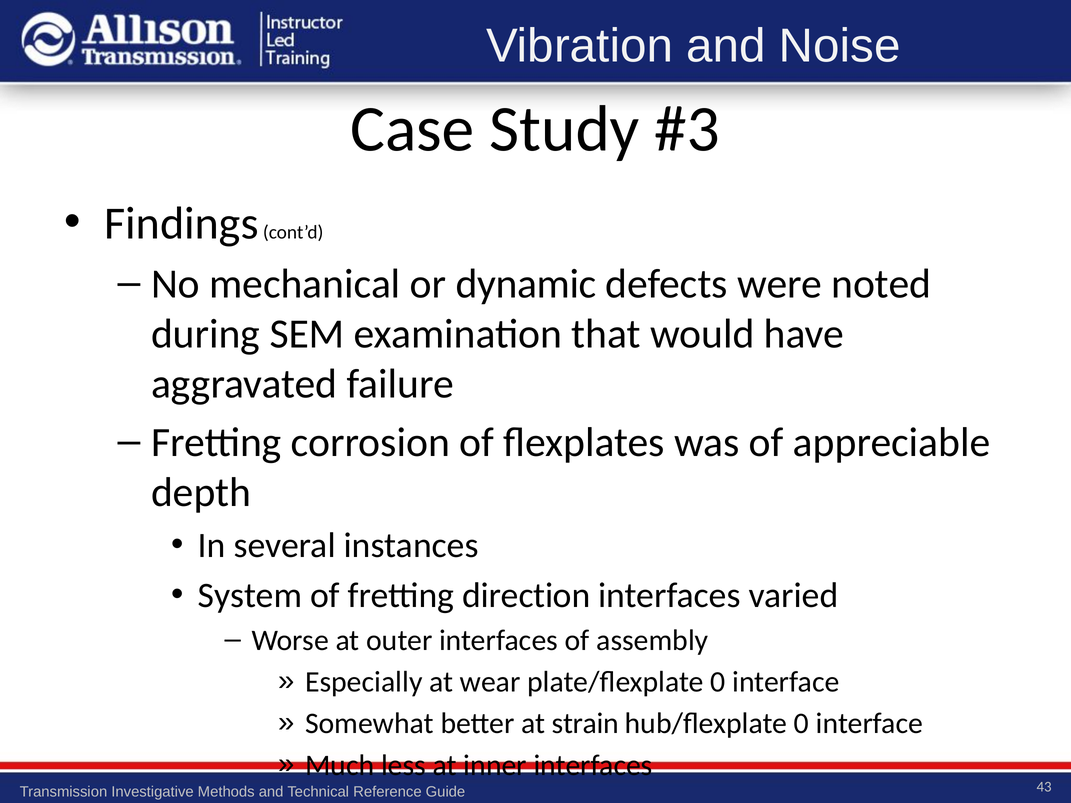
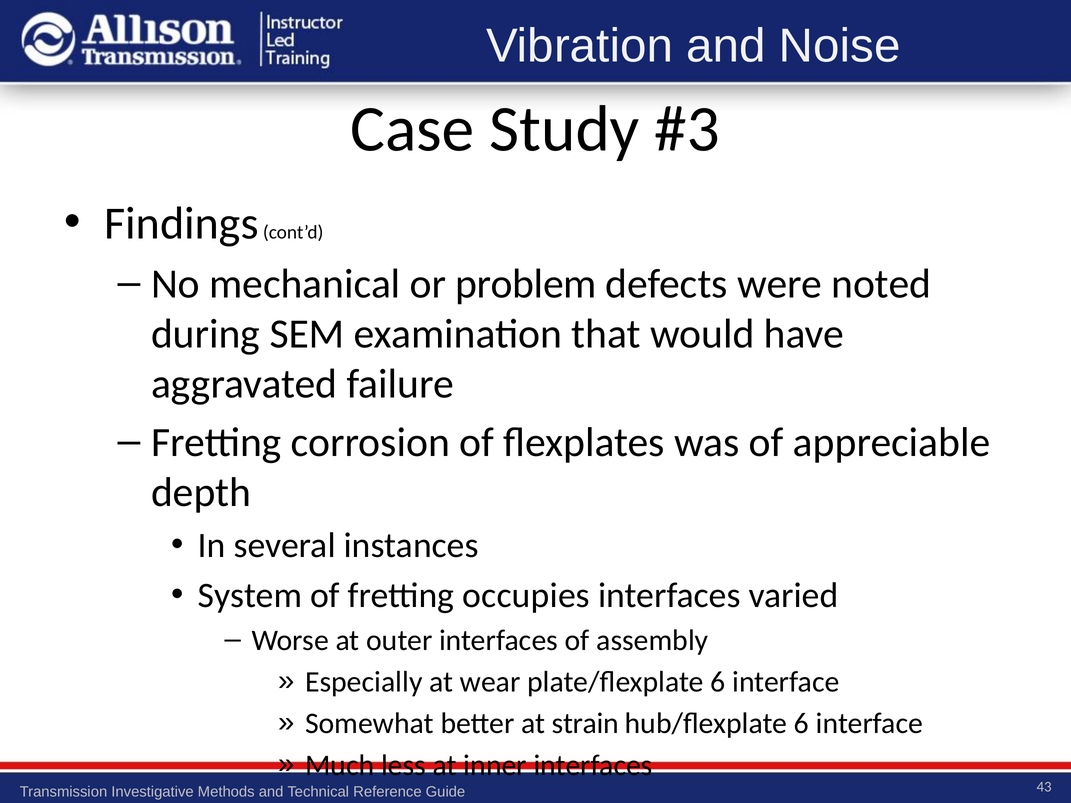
dynamic: dynamic -> problem (526, 284)
direction: direction -> occupies (526, 596)
plate/flexplate 0: 0 -> 6 (718, 682)
hub/flexplate 0: 0 -> 6 (802, 724)
